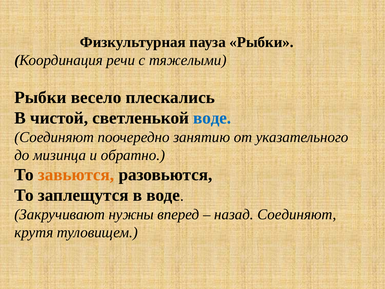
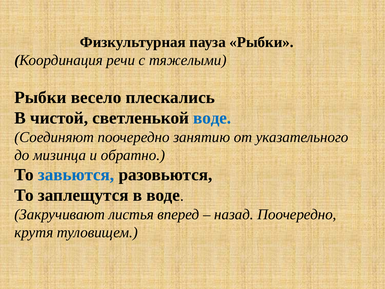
завьются colour: orange -> blue (76, 174)
нужны: нужны -> листья (131, 214)
назад Соединяют: Соединяют -> Поочередно (297, 214)
